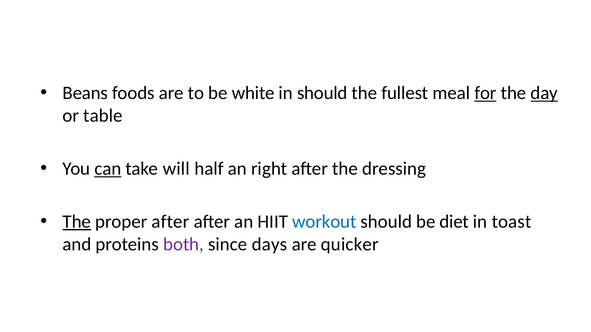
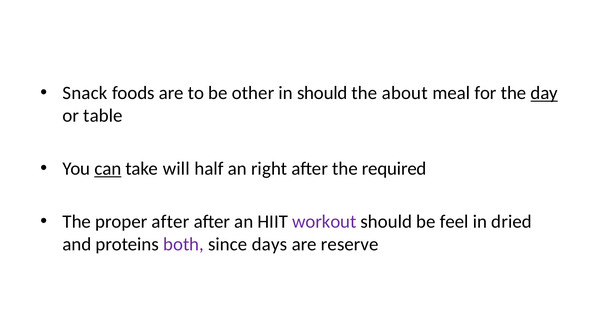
Beans: Beans -> Snack (85, 93)
white: white -> other (253, 93)
fullest: fullest -> about (405, 93)
for underline: present -> none (485, 93)
dressing: dressing -> required (394, 169)
The underline: present -> none (77, 222)
workout colour: blue -> purple (324, 222)
diet: diet -> feel (454, 222)
toast: toast -> dried (512, 222)
quicker: quicker -> reserve (350, 245)
